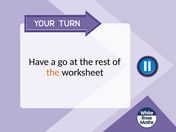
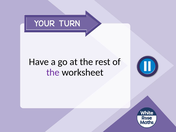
the colour: orange -> purple (53, 72)
